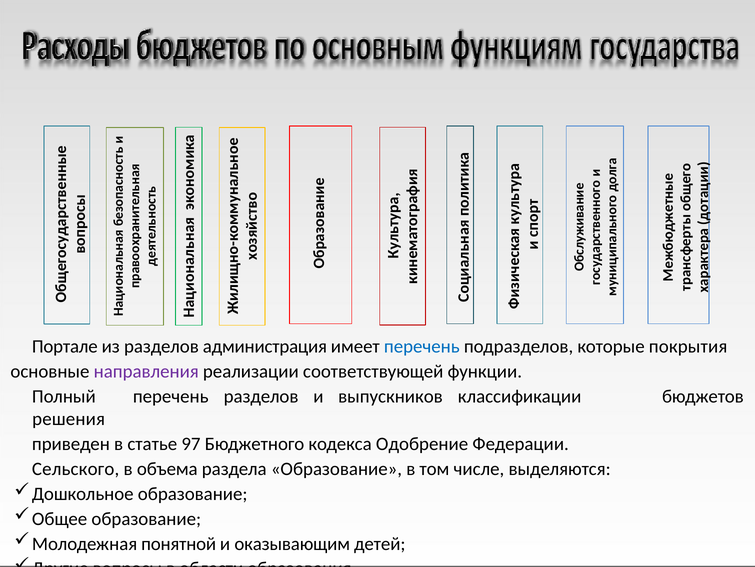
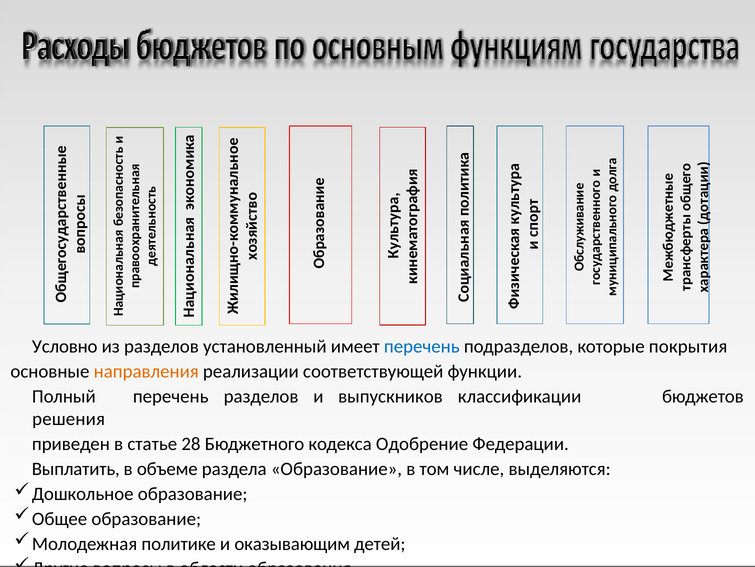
Портале: Портале -> Условно (65, 346)
администрация: администрация -> установленный (265, 346)
направления colour: purple -> orange (146, 371)
97: 97 -> 28 (191, 444)
Сельского: Сельского -> Выплатить (76, 468)
объема: объема -> объеме (167, 468)
понятной: понятной -> политике (179, 543)
